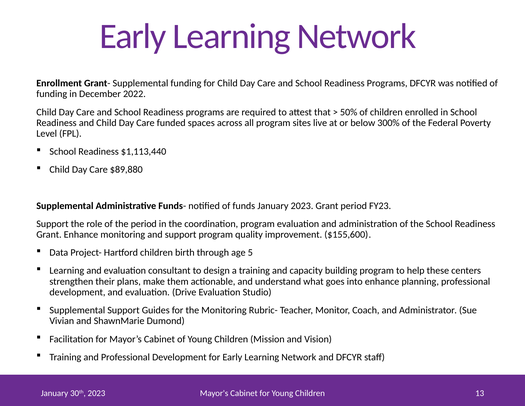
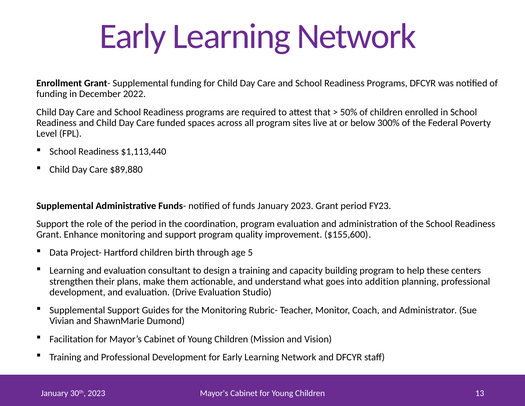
into enhance: enhance -> addition (382, 281)
